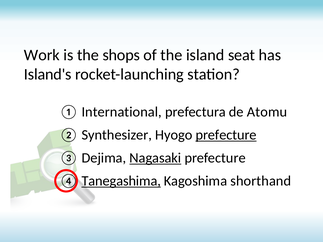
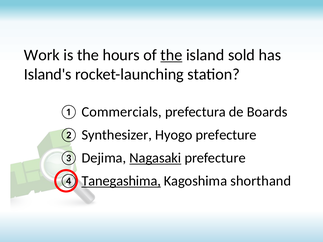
shops: shops -> hours (121, 55)
the underline: none -> present (171, 55)
seat: seat -> sold (242, 55)
International: International -> Commercials (122, 112)
Atomu: Atomu -> Boards (267, 112)
prefecture underline: present -> none (226, 135)
